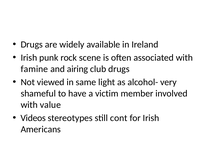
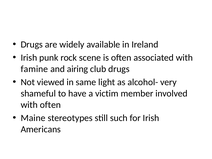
with value: value -> often (50, 105)
Videos: Videos -> Maine (33, 118)
cont: cont -> such (119, 118)
